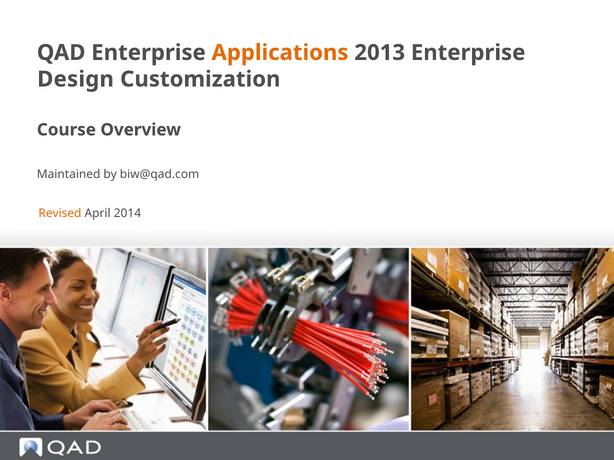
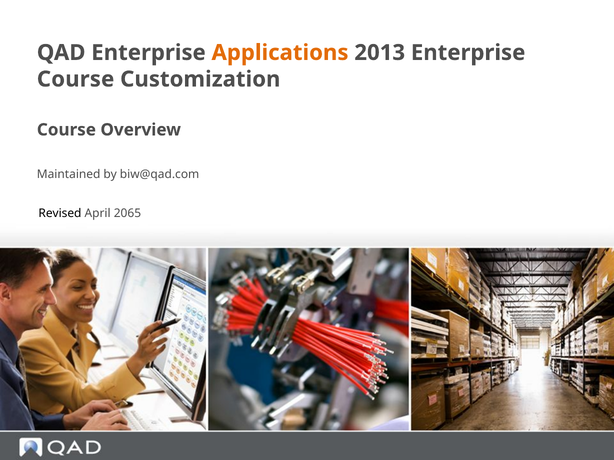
Design: Design -> Course (76, 79)
Revised colour: orange -> black (60, 214)
2014: 2014 -> 2065 (127, 214)
